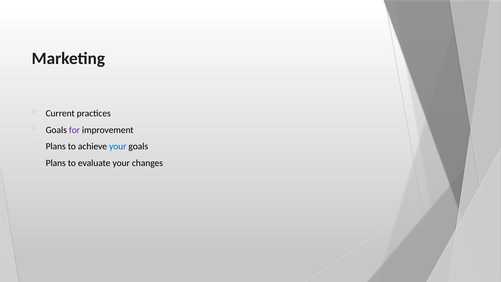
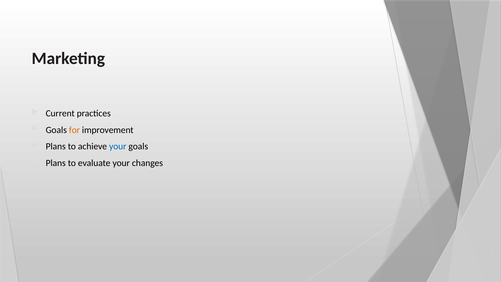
for colour: purple -> orange (74, 130)
